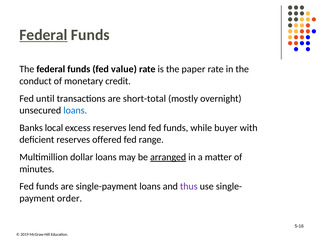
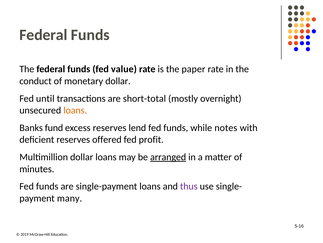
Federal underline: present -> none (43, 35)
monetary credit: credit -> dollar (118, 81)
loans colour: blue -> orange (75, 110)
local: local -> fund (54, 127)
buyer: buyer -> notes (226, 127)
range: range -> profit (151, 139)
order: order -> many (70, 198)
